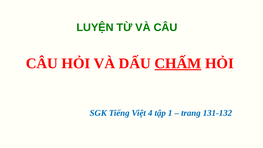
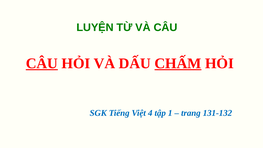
CÂU underline: none -> present (42, 63)
